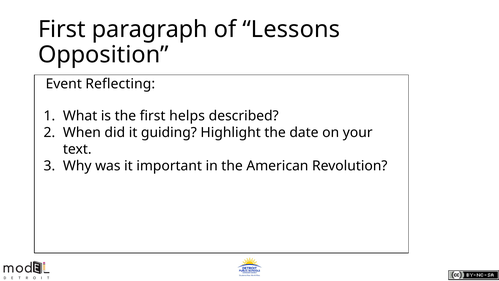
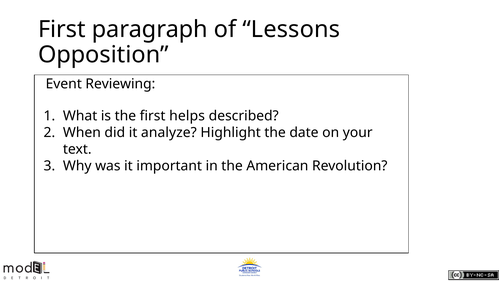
Reflecting: Reflecting -> Reviewing (120, 84)
guiding: guiding -> analyze (169, 132)
